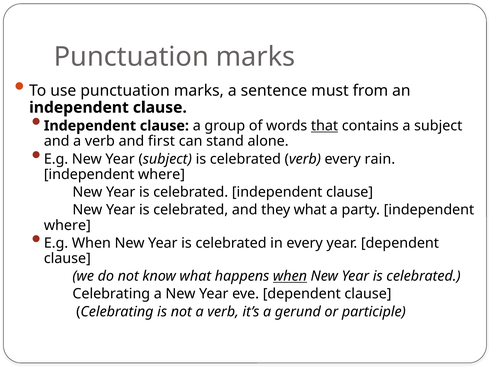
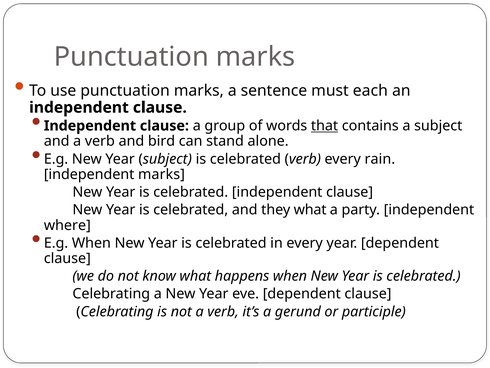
from: from -> each (370, 90)
first: first -> bird (162, 141)
where: where -> marks (161, 174)
when underline: present -> none (290, 276)
